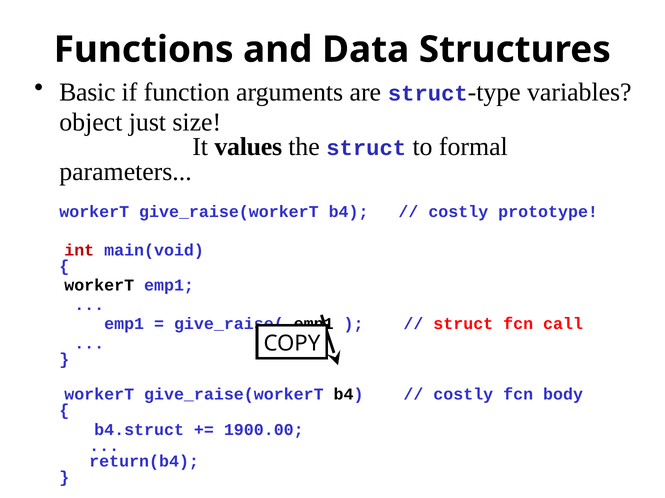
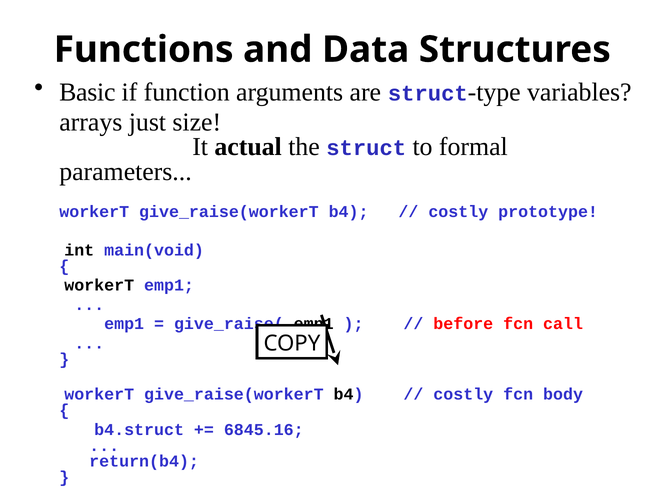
object: object -> arrays (91, 122)
values: values -> actual (248, 147)
int colour: red -> black (79, 251)
struct: struct -> before (463, 324)
1900.00: 1900.00 -> 6845.16 (264, 430)
